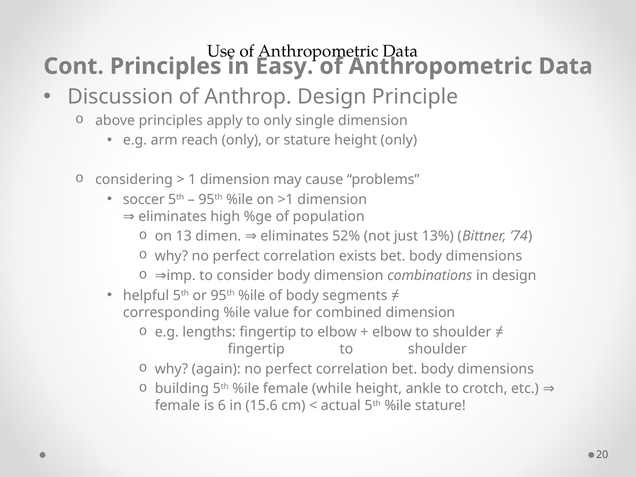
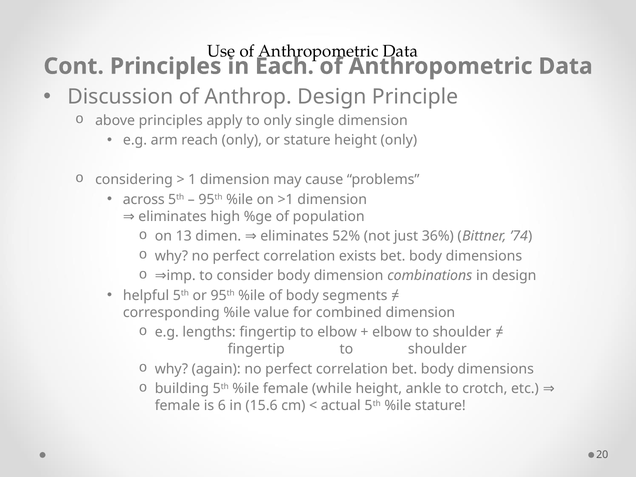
Easy: Easy -> Each (284, 66)
soccer: soccer -> across (144, 200)
13%: 13% -> 36% (438, 236)
